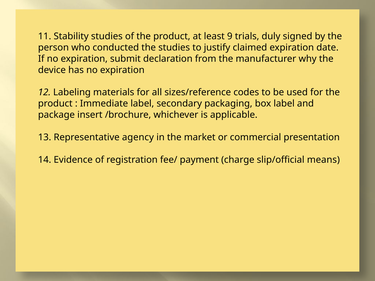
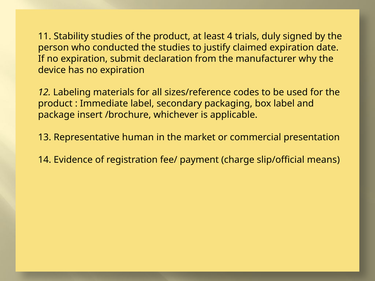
9: 9 -> 4 (230, 36)
agency: agency -> human (138, 137)
